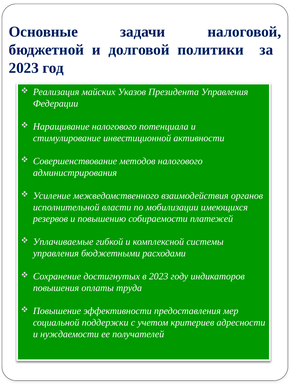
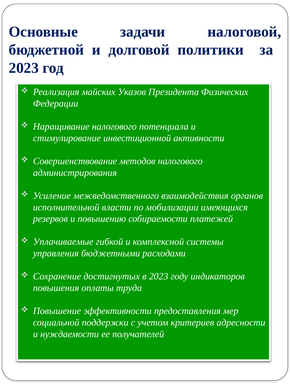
Президента Управления: Управления -> Физических (225, 92)
